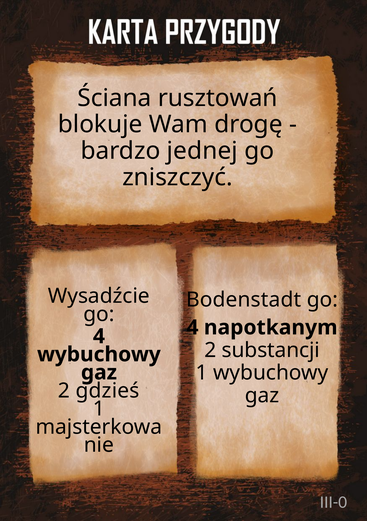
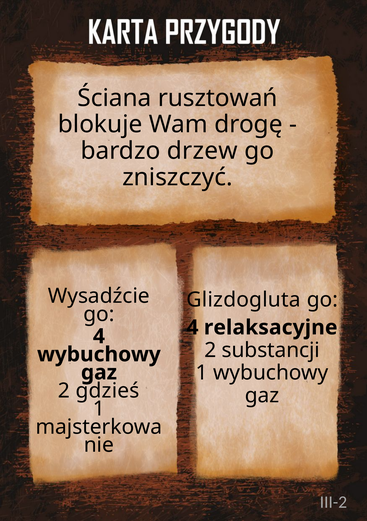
jednej: jednej -> drzew (202, 151)
Bodenstadt: Bodenstadt -> Glizdogluta (244, 300)
napotkanym: napotkanym -> relaksacyjne (271, 328)
III-0: III-0 -> III-2 (333, 502)
